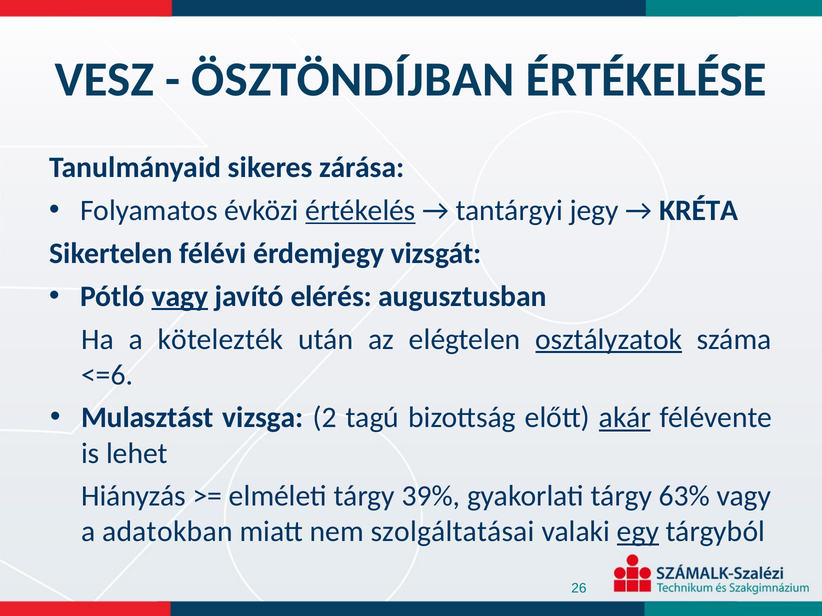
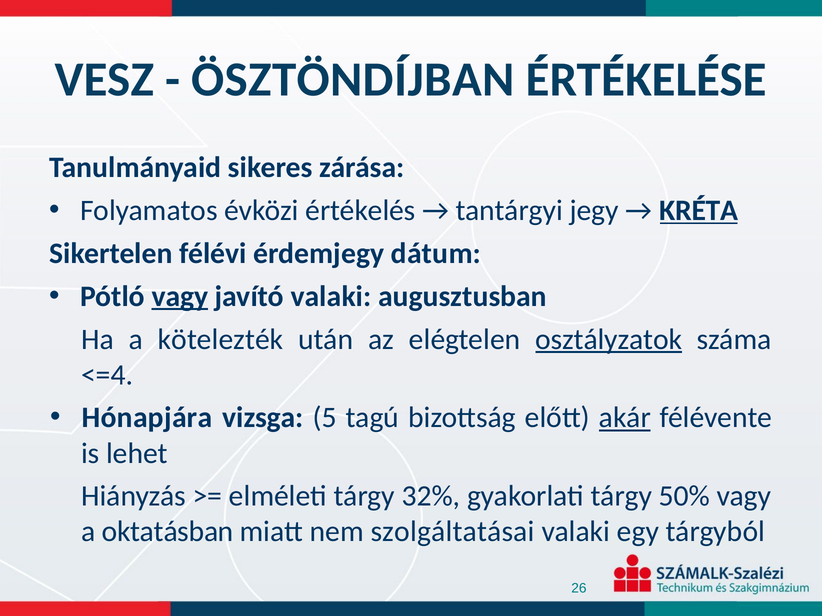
értékelés underline: present -> none (360, 211)
KRÉTA underline: none -> present (699, 211)
vizsgát: vizsgát -> dátum (436, 254)
javító elérés: elérés -> valaki (331, 297)
<=6: <=6 -> <=4 (107, 375)
Mulasztást: Mulasztást -> Hónapjára (147, 418)
2: 2 -> 5 (325, 418)
39%: 39% -> 32% (431, 497)
63%: 63% -> 50% (684, 497)
adatokban: adatokban -> oktatásban (168, 532)
egy underline: present -> none (638, 532)
